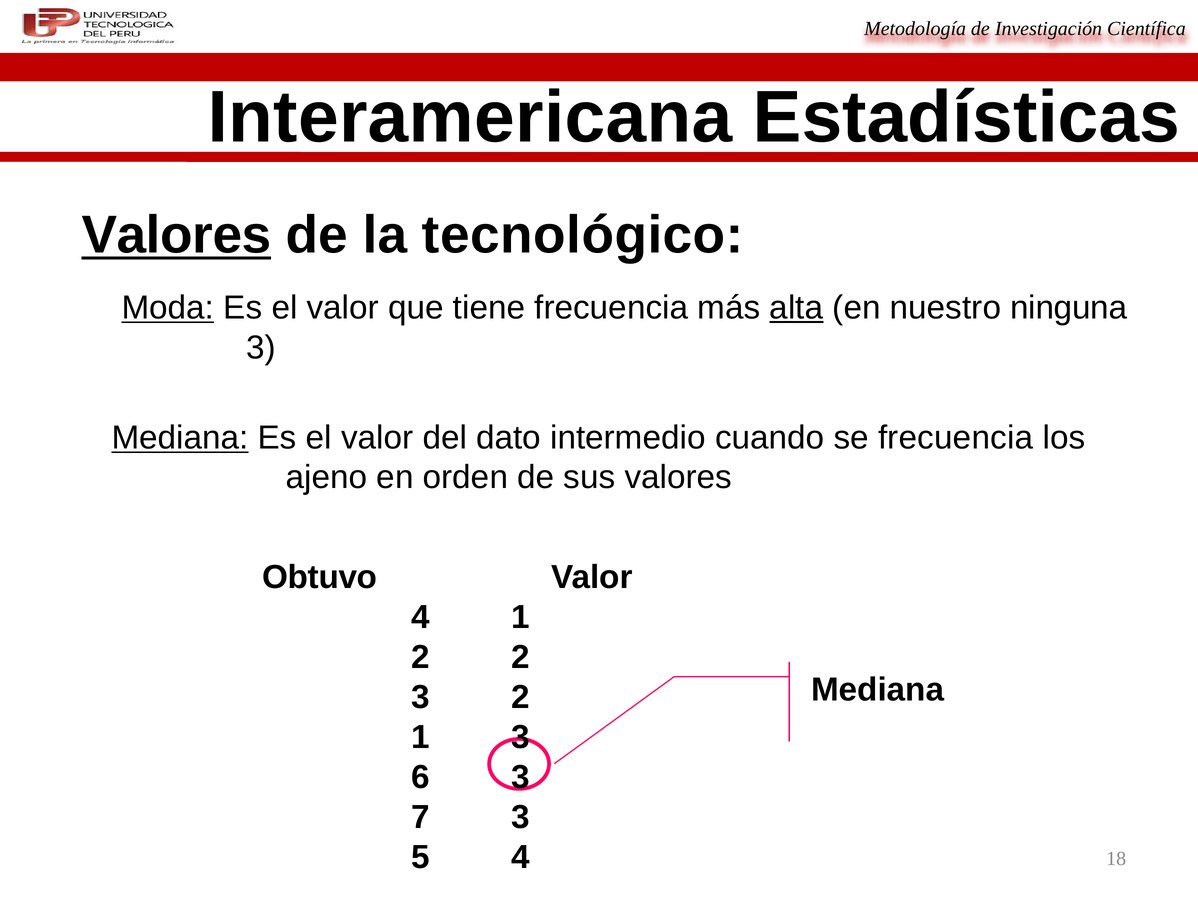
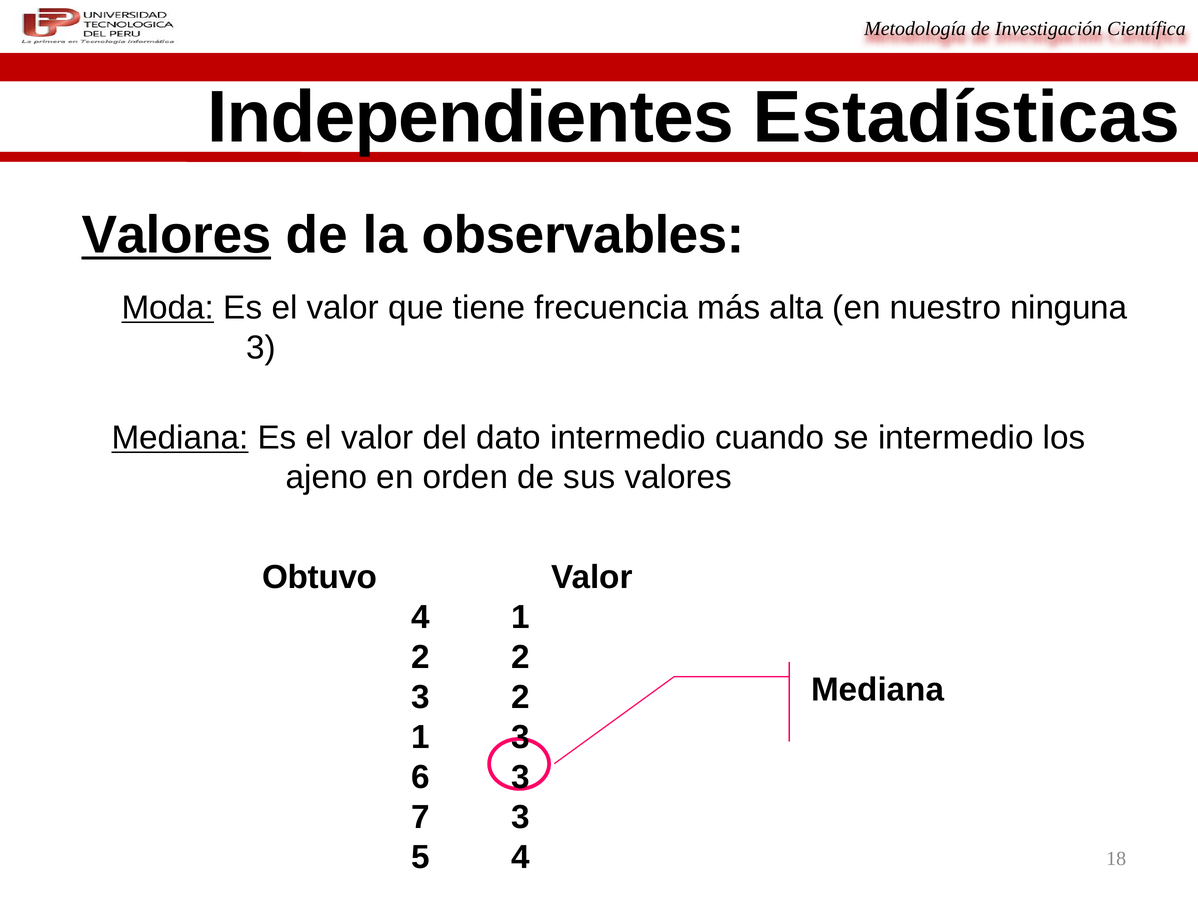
Interamericana: Interamericana -> Independientes (471, 117)
tecnológico: tecnológico -> observables (583, 235)
alta underline: present -> none (796, 307)
se frecuencia: frecuencia -> intermedio (956, 437)
